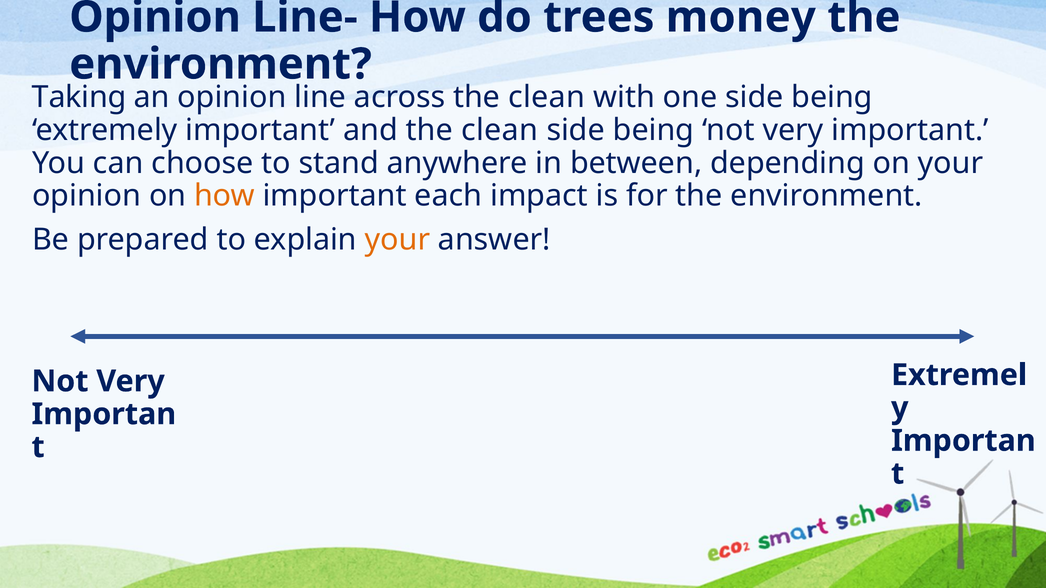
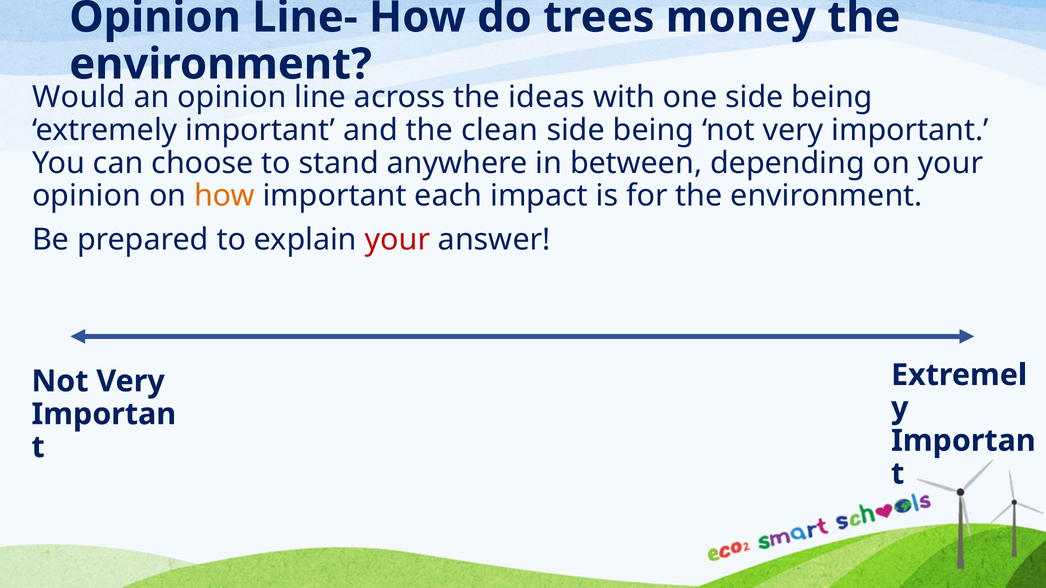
Taking: Taking -> Would (79, 97)
across the clean: clean -> ideas (547, 97)
your colour: orange -> red (397, 240)
